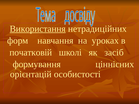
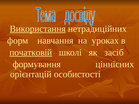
початковій underline: none -> present (31, 53)
